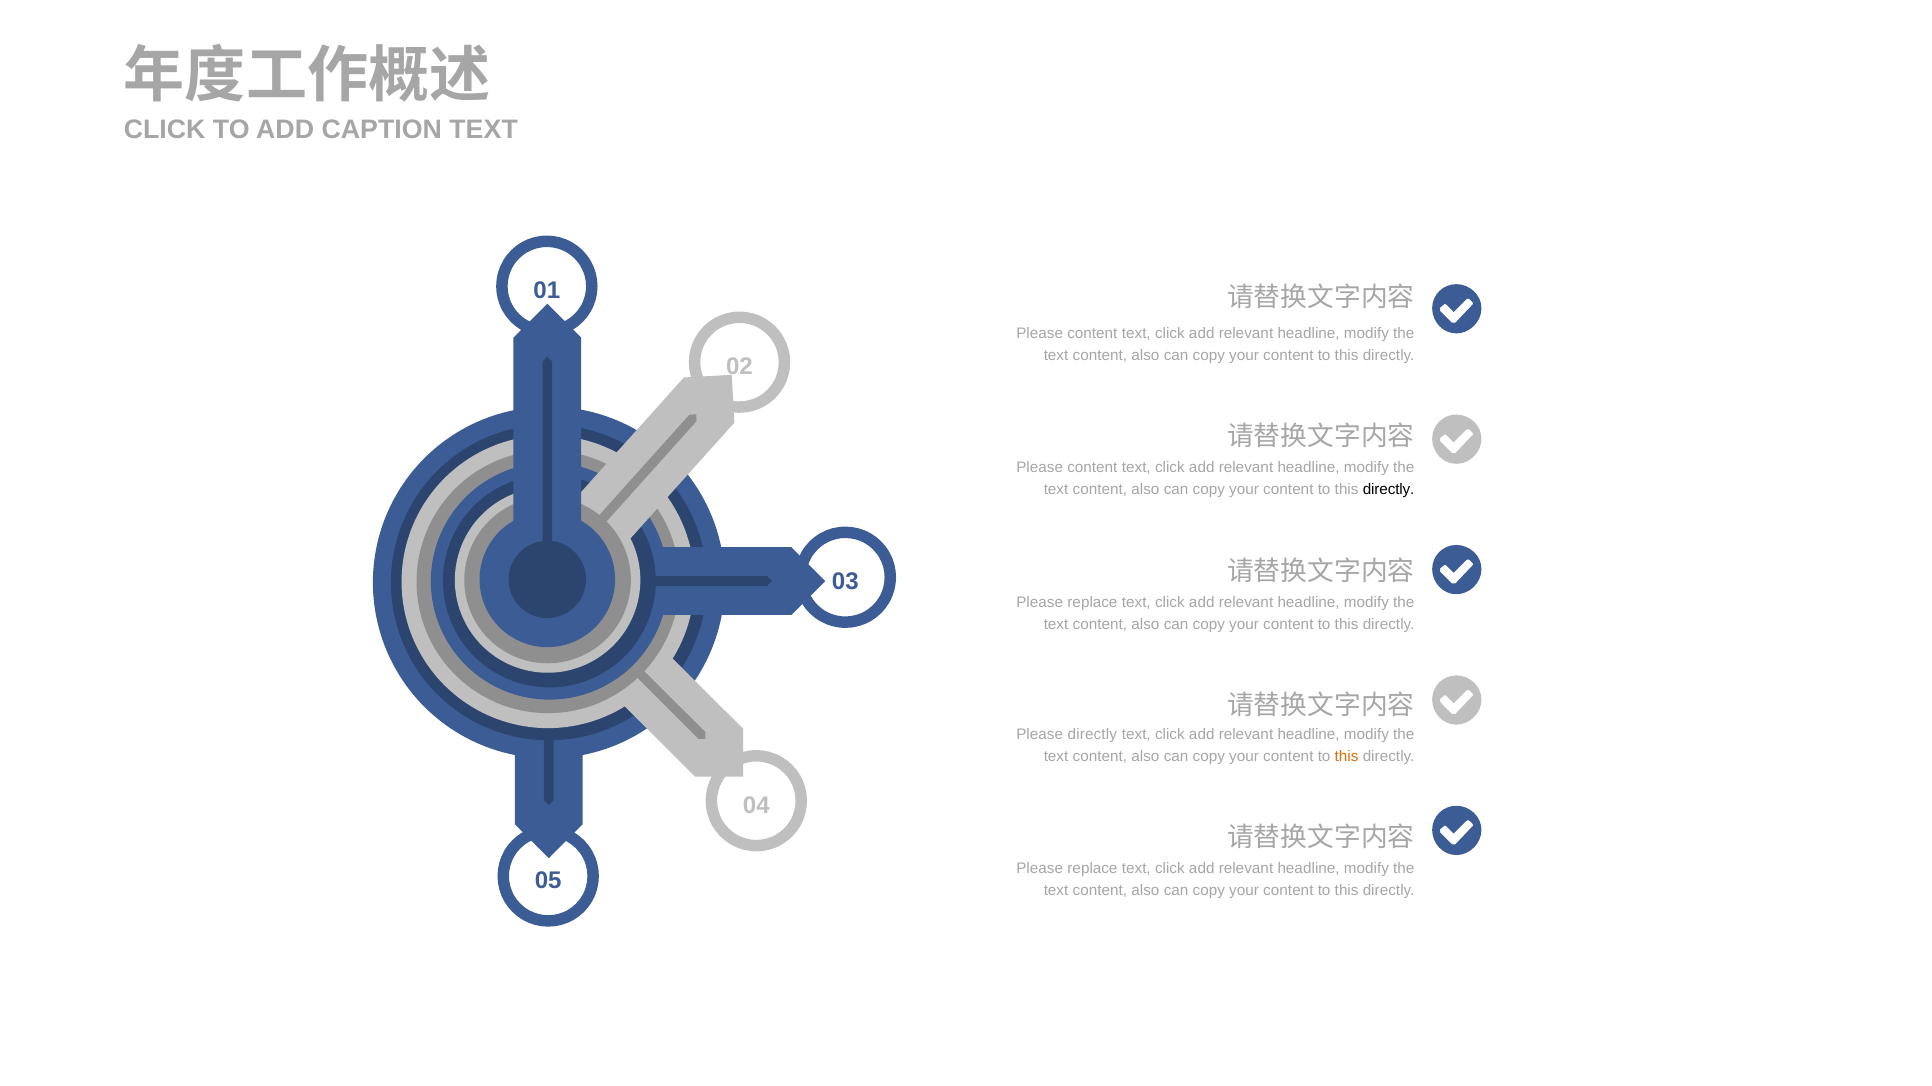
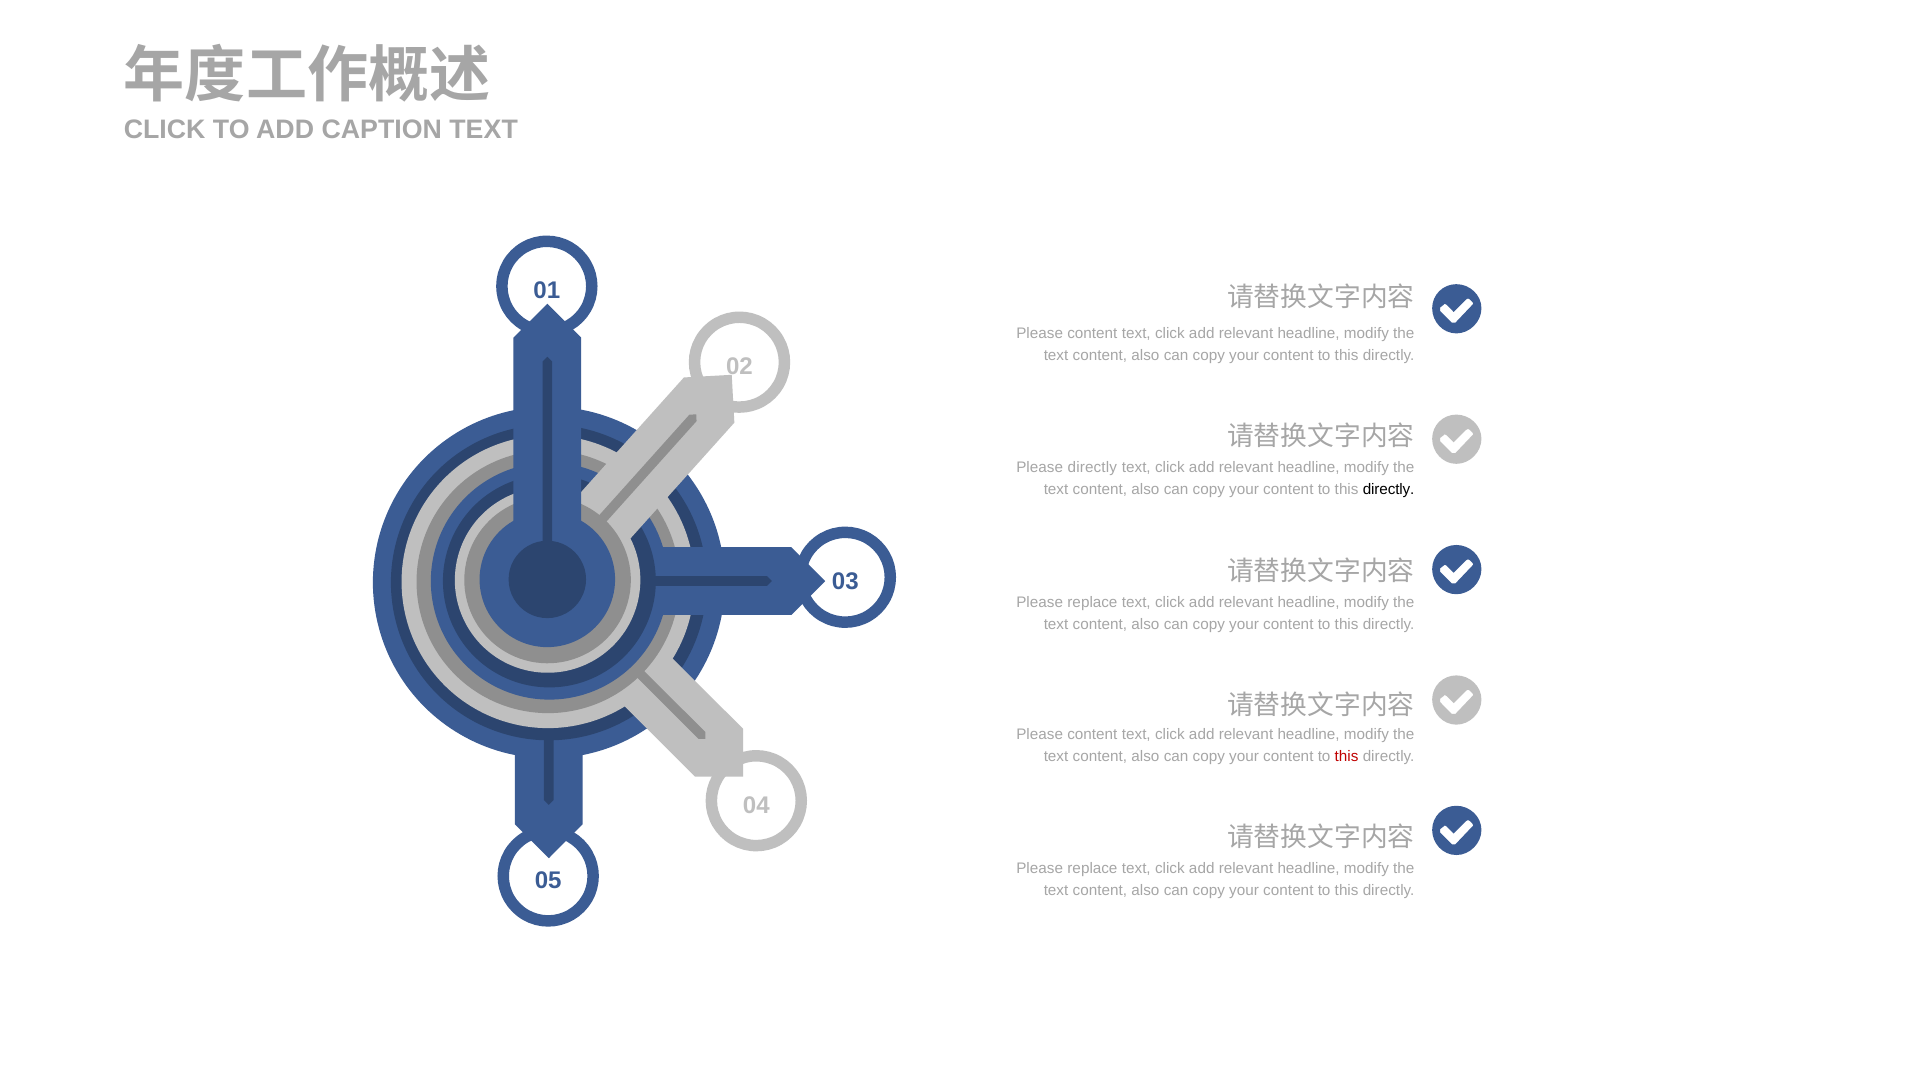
content: content -> directly (1092, 468)
directly: directly -> content (1092, 735)
this colour: orange -> red (1347, 757)
